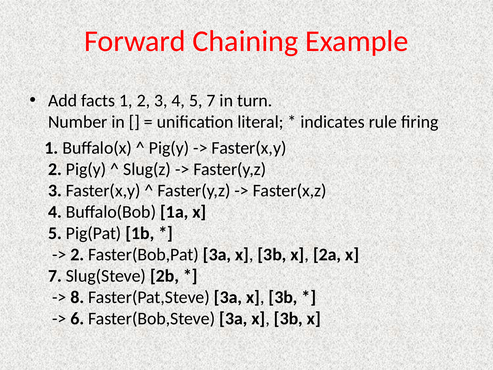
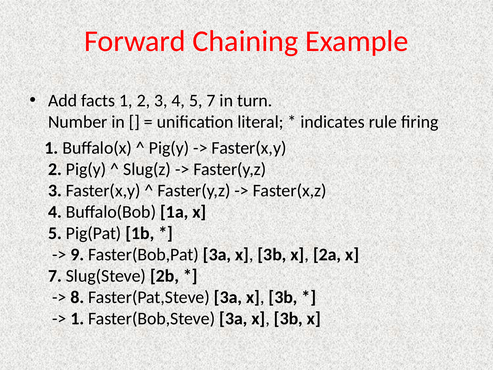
2: 2 -> 9 (77, 255)
6: 6 -> 1 (77, 319)
